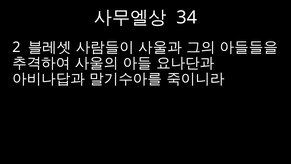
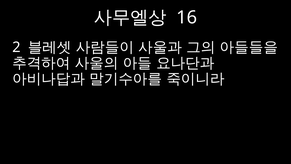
34: 34 -> 16 (187, 18)
